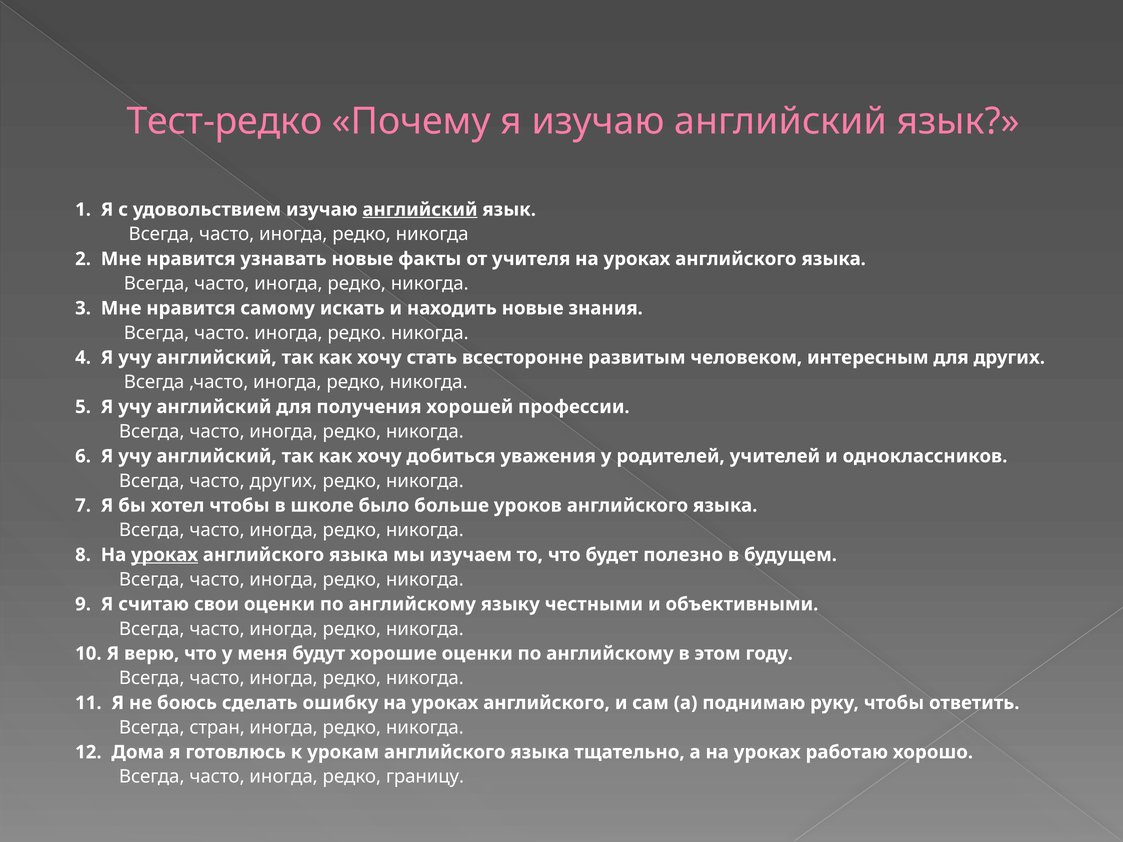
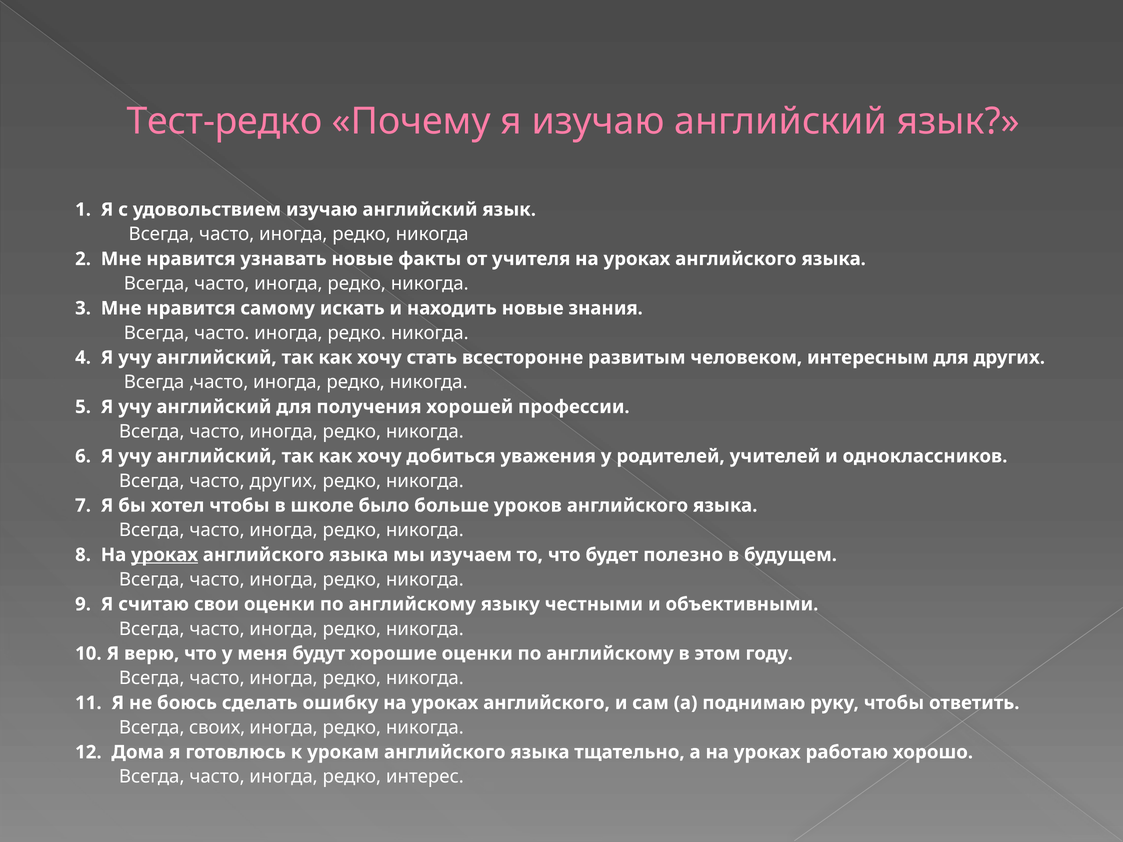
английский underline: present -> none (420, 210)
стран: стран -> своих (217, 728)
границу: границу -> интерес (425, 777)
